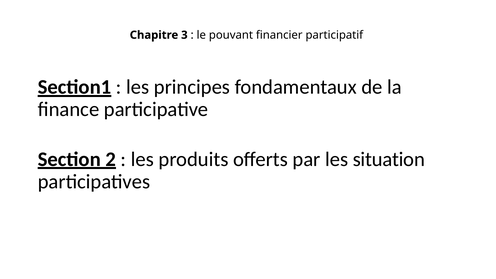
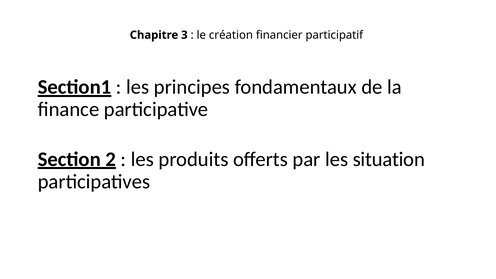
pouvant: pouvant -> création (231, 35)
